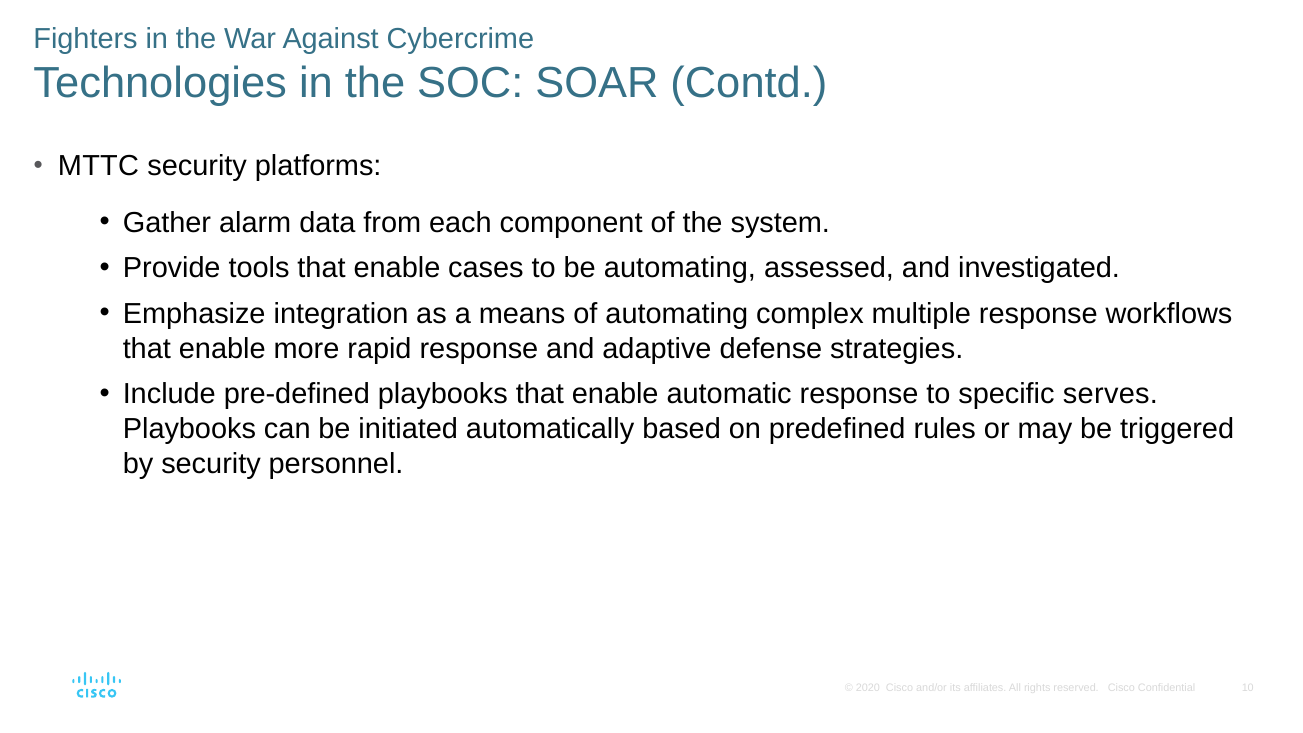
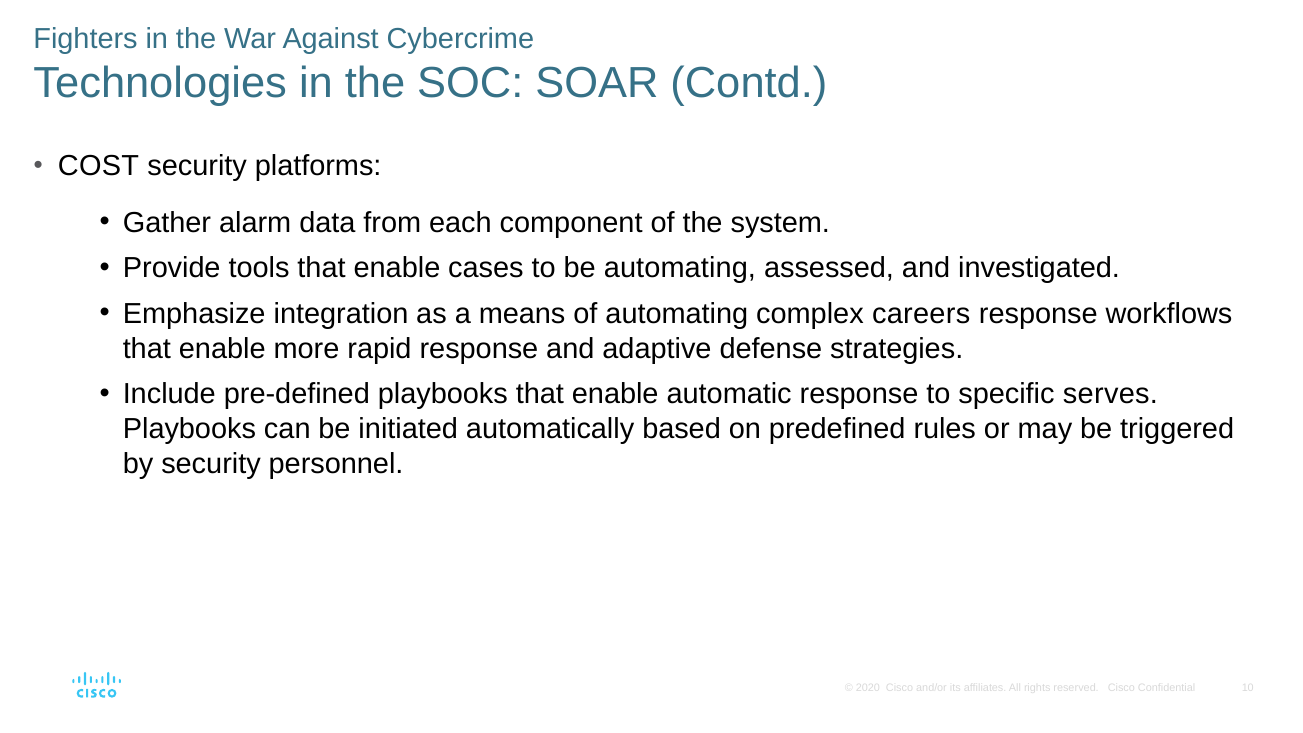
MTTC: MTTC -> COST (98, 166)
multiple: multiple -> careers (921, 314)
